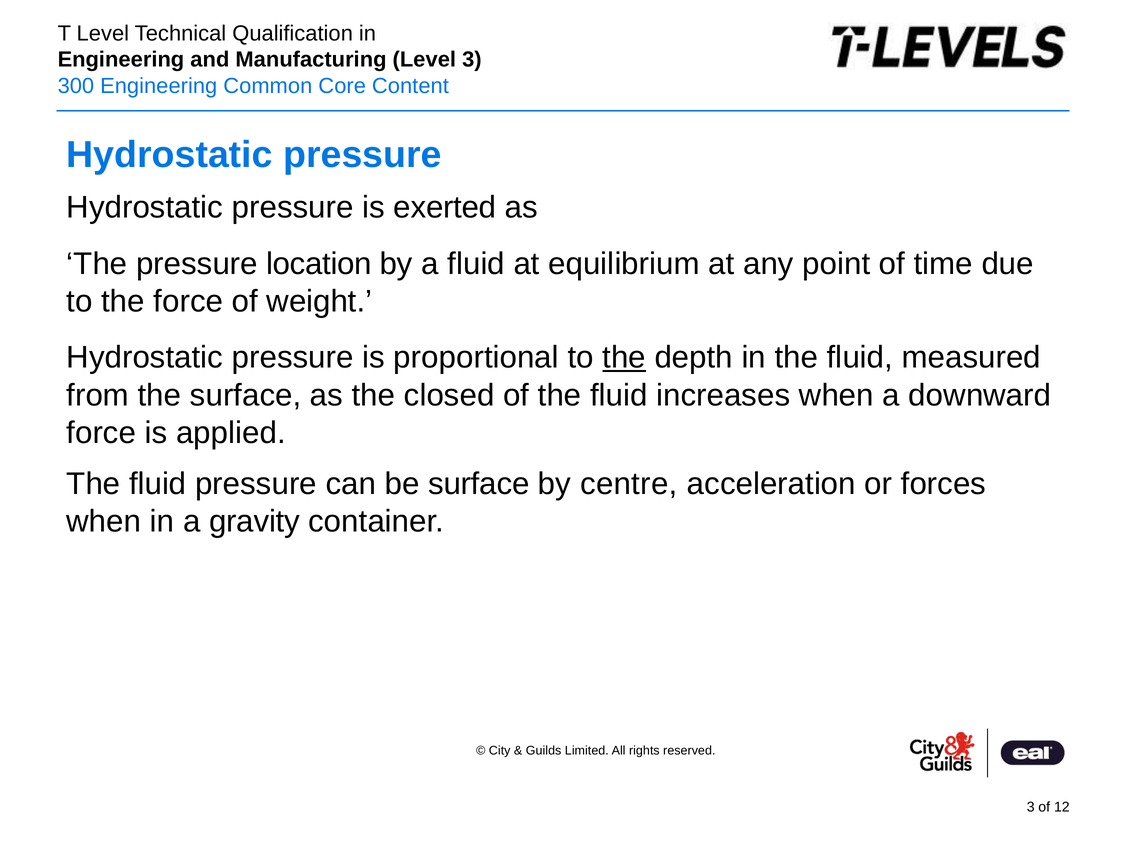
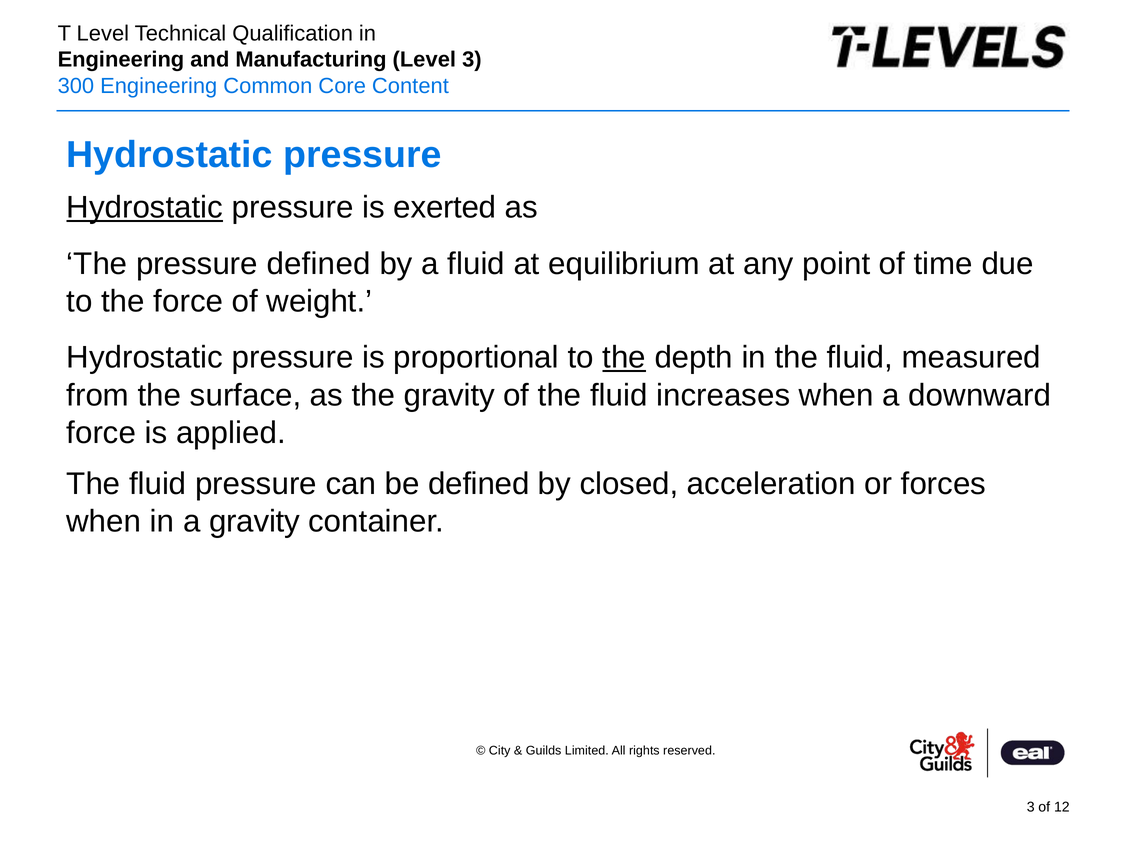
Hydrostatic underline: none -> present (145, 208)
pressure location: location -> defined (319, 264)
the closed: closed -> gravity (449, 395)
be surface: surface -> defined (479, 484)
centre: centre -> closed (629, 484)
